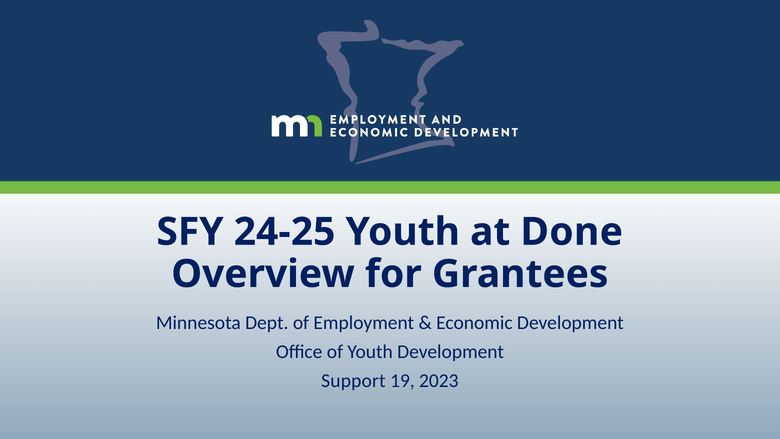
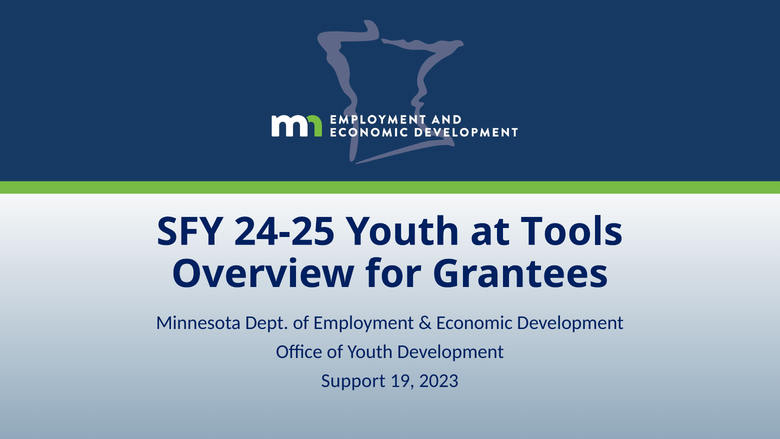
Done: Done -> Tools (572, 232)
